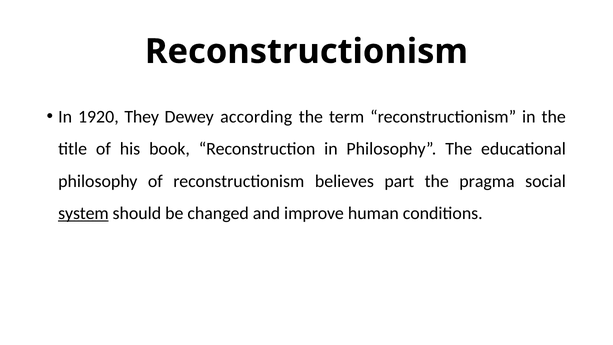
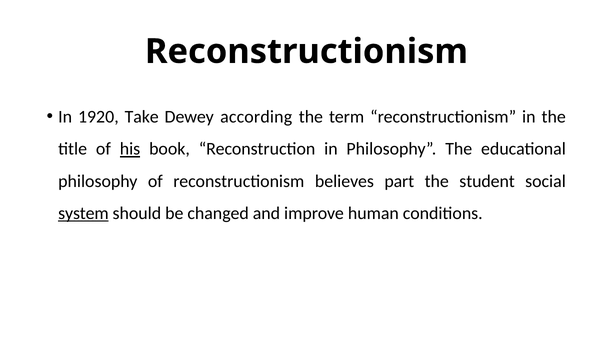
They: They -> Take (142, 117)
his underline: none -> present (130, 149)
pragma: pragma -> student (487, 181)
